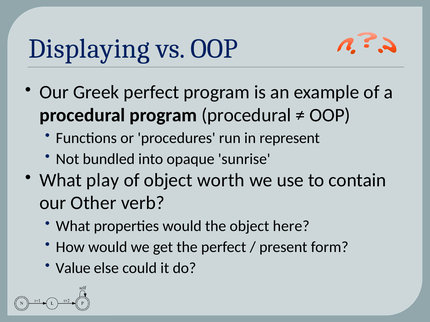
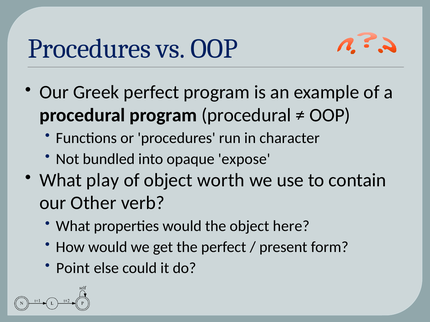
Displaying: Displaying -> Procedures (89, 49)
represent: represent -> character (290, 138)
sunrise: sunrise -> expose (244, 159)
Value: Value -> Point (73, 268)
